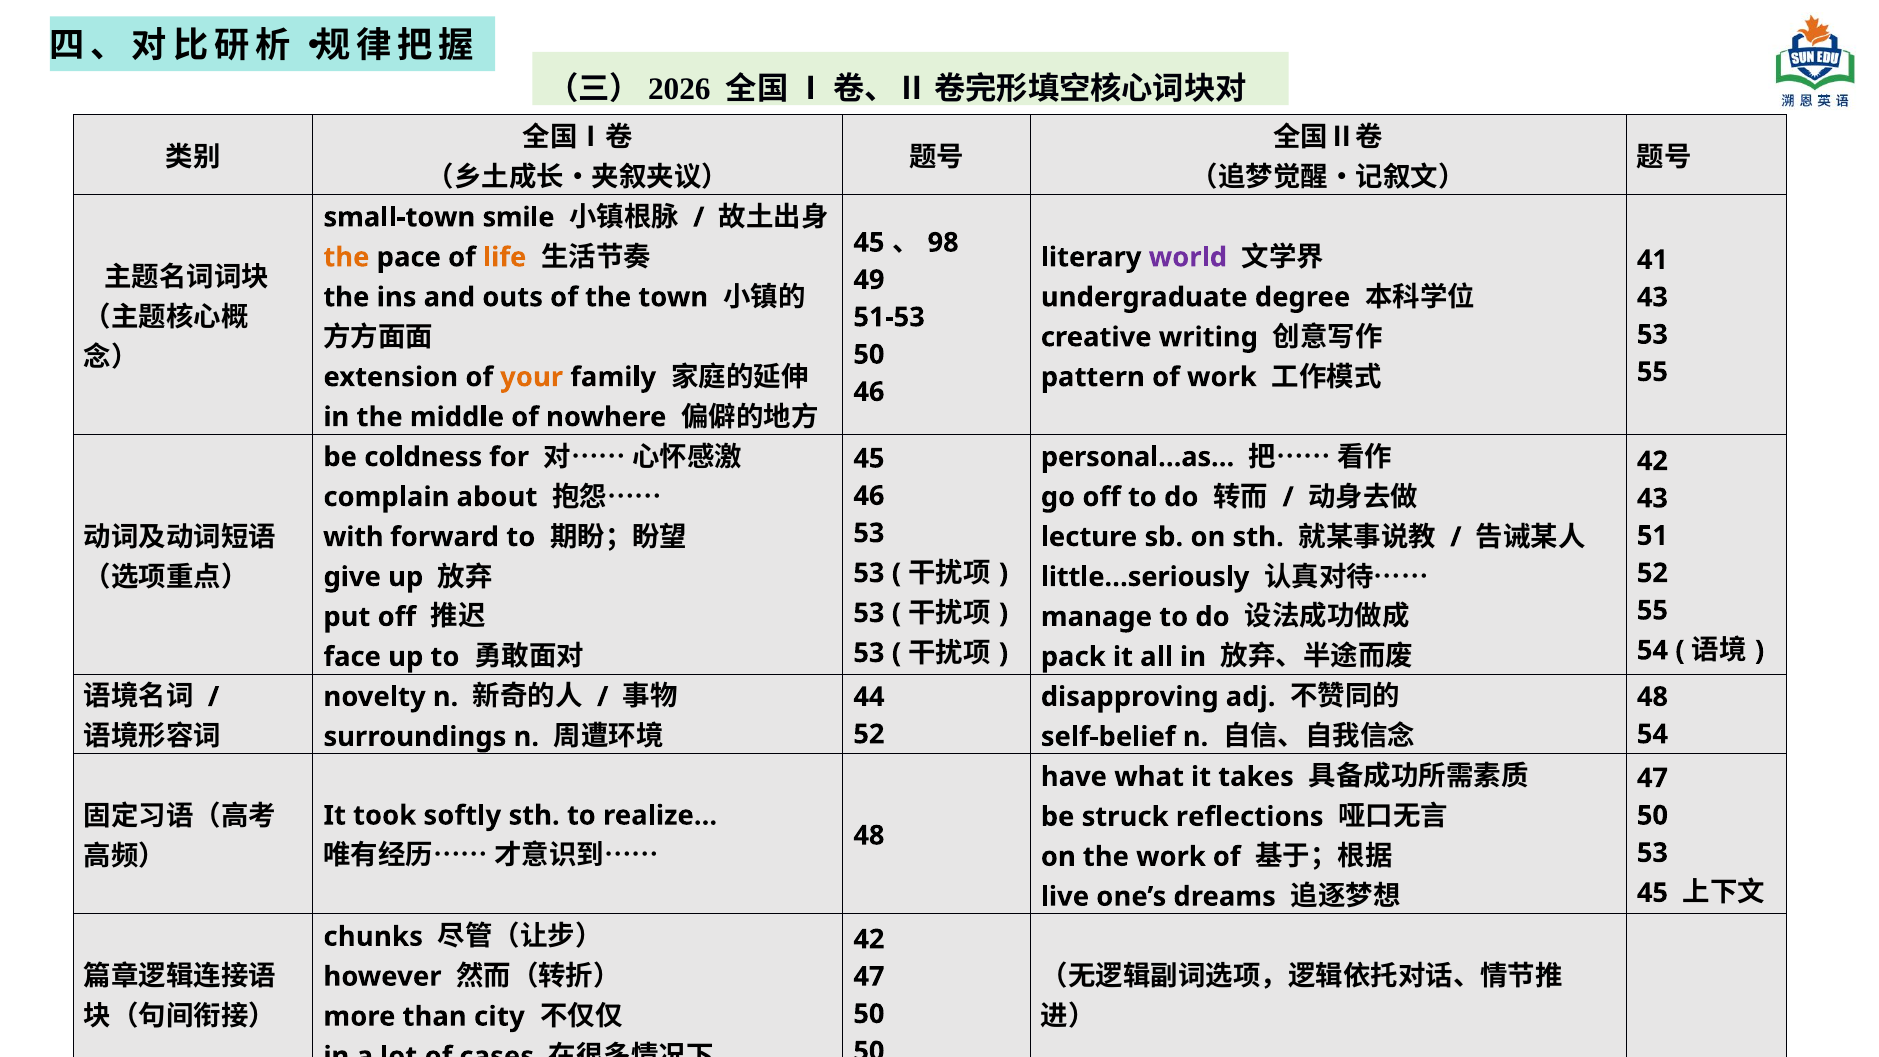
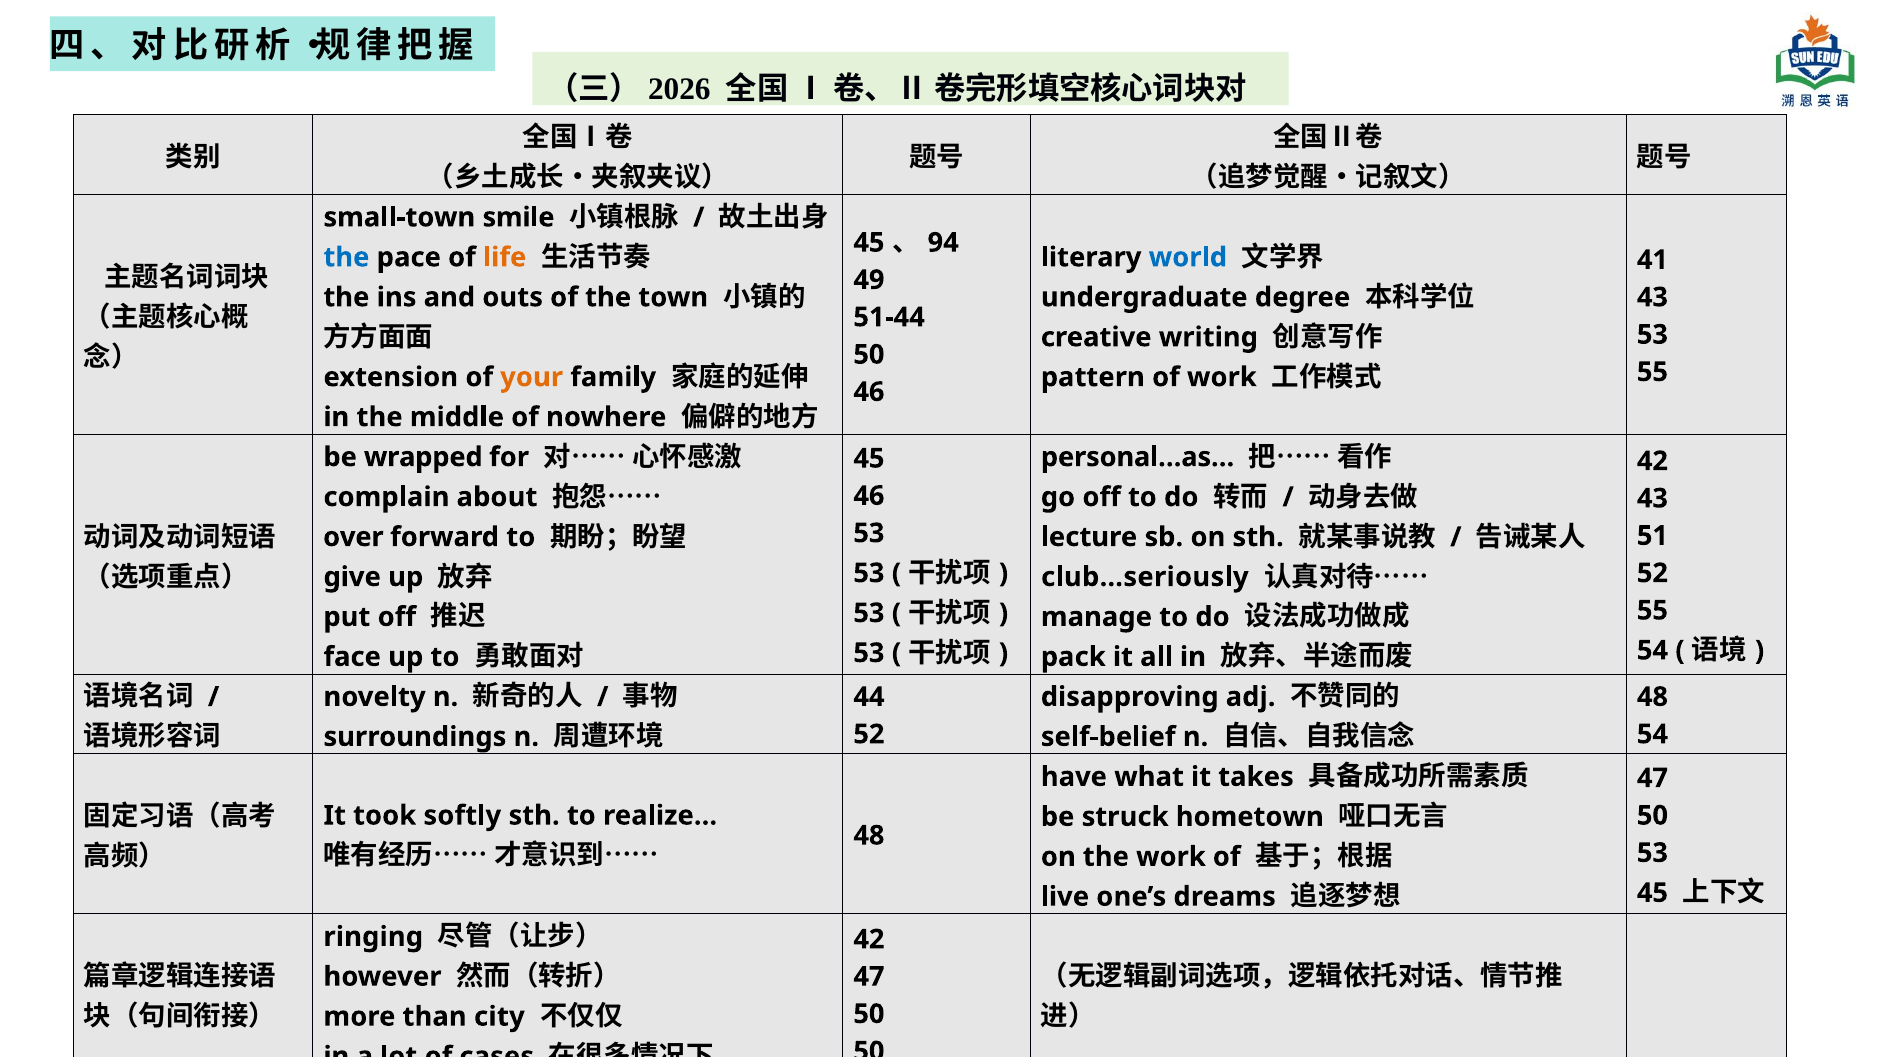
98: 98 -> 94 (943, 243)
the colour: orange -> blue (346, 257)
world colour: purple -> blue (1188, 257)
51‑53: 51‑53 -> 51‑44 (889, 317)
coldness: coldness -> wrapped (423, 457)
with: with -> over (353, 537)
little…seriously: little…seriously -> club…seriously (1145, 577)
reflections: reflections -> hometown (1250, 817)
chunks: chunks -> ringing (373, 937)
